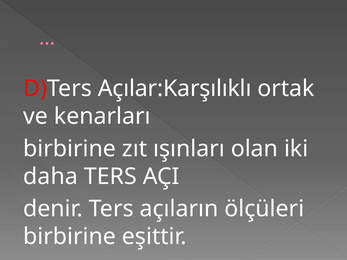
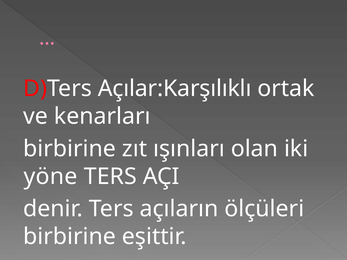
daha: daha -> yöne (50, 177)
